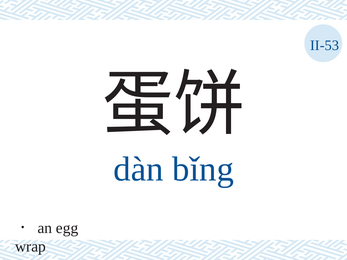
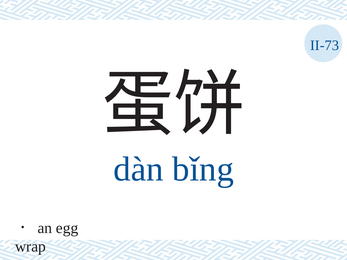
II-53: II-53 -> II-73 (325, 45)
